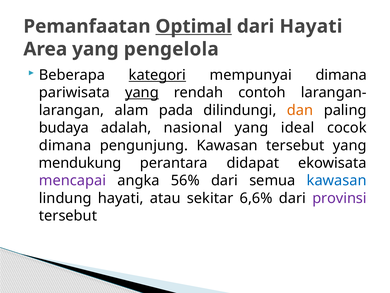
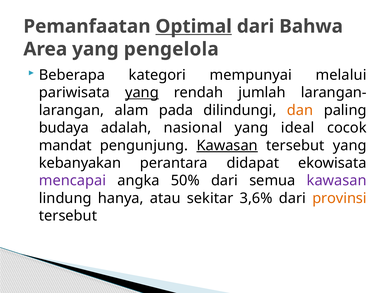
dari Hayati: Hayati -> Bahwa (311, 26)
kategori underline: present -> none (157, 75)
mempunyai dimana: dimana -> melalui (341, 75)
contoh: contoh -> jumlah (262, 92)
dimana: dimana -> mandat (65, 145)
Kawasan underline: none -> present (227, 145)
mendukung: mendukung -> kebanyakan (80, 163)
56%: 56% -> 50% (185, 180)
kawasan colour: blue -> purple (337, 180)
lindung hayati: hayati -> hanya (121, 198)
6,6%: 6,6% -> 3,6% (256, 198)
provinsi colour: purple -> orange (339, 198)
